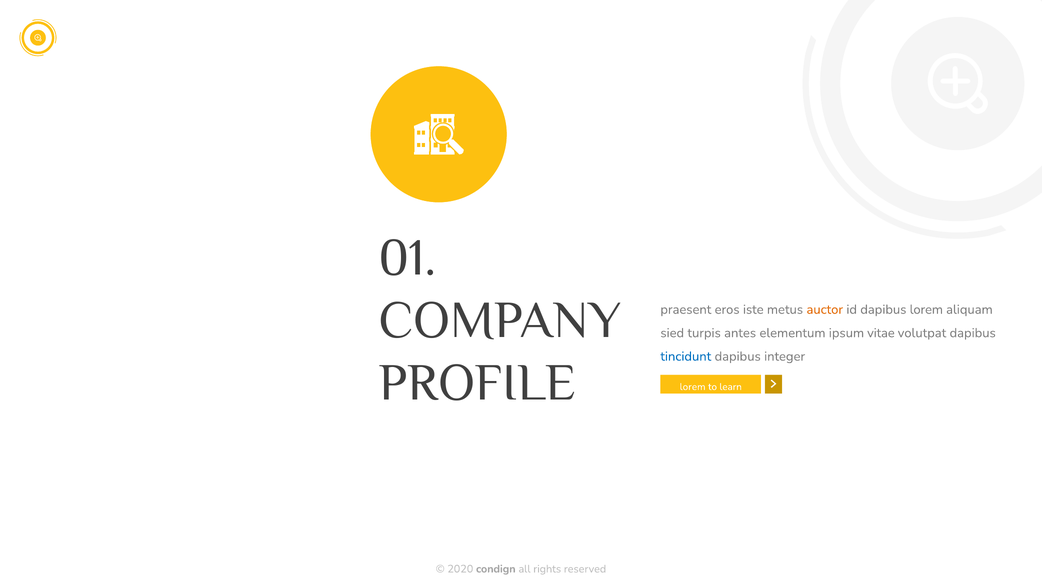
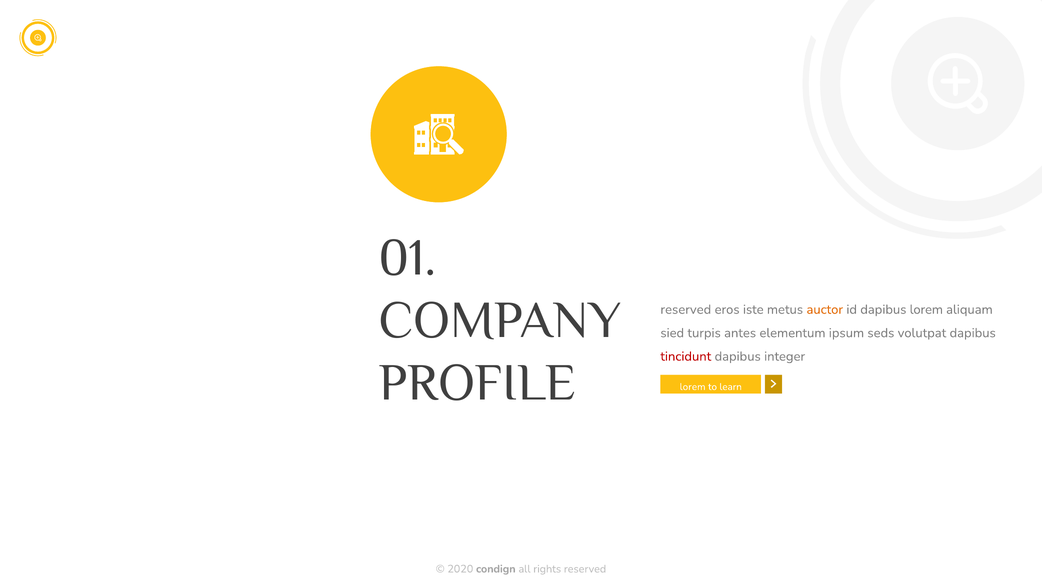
praesent: praesent -> reserved (686, 310)
vitae: vitae -> seds (881, 333)
tincidunt colour: blue -> red (686, 356)
